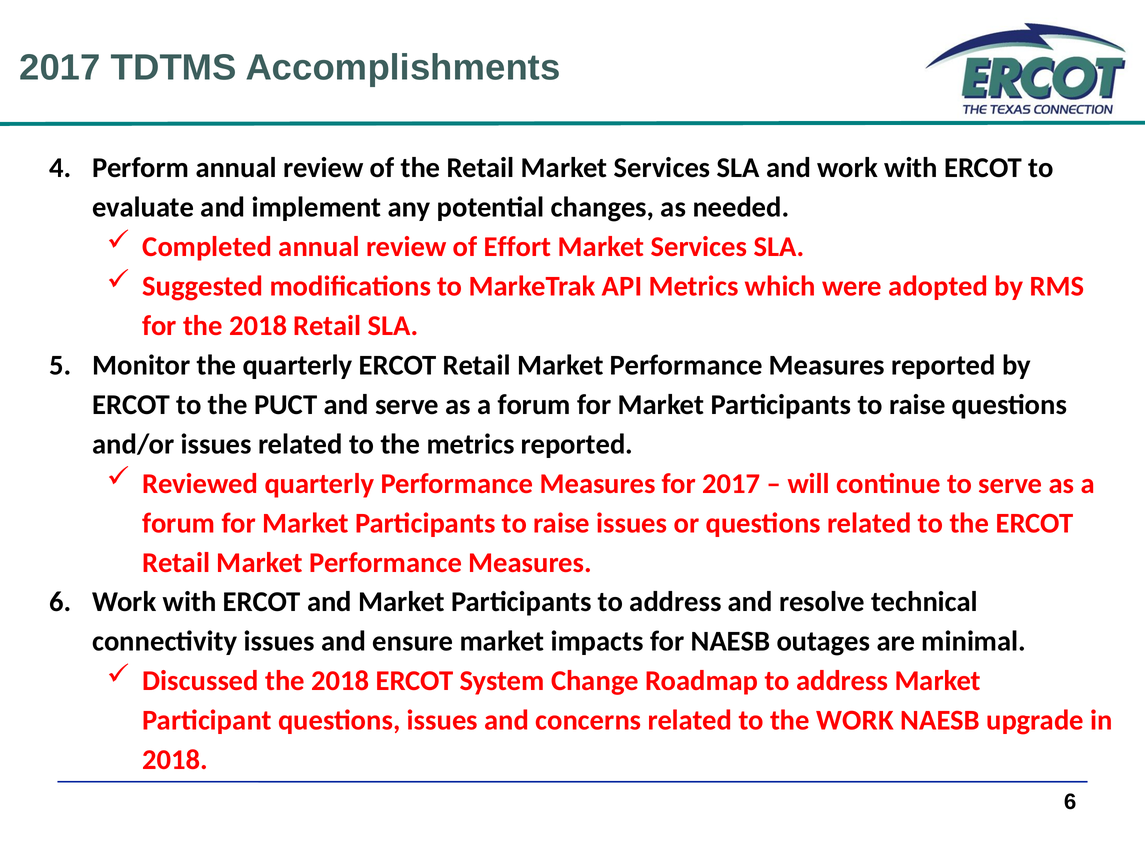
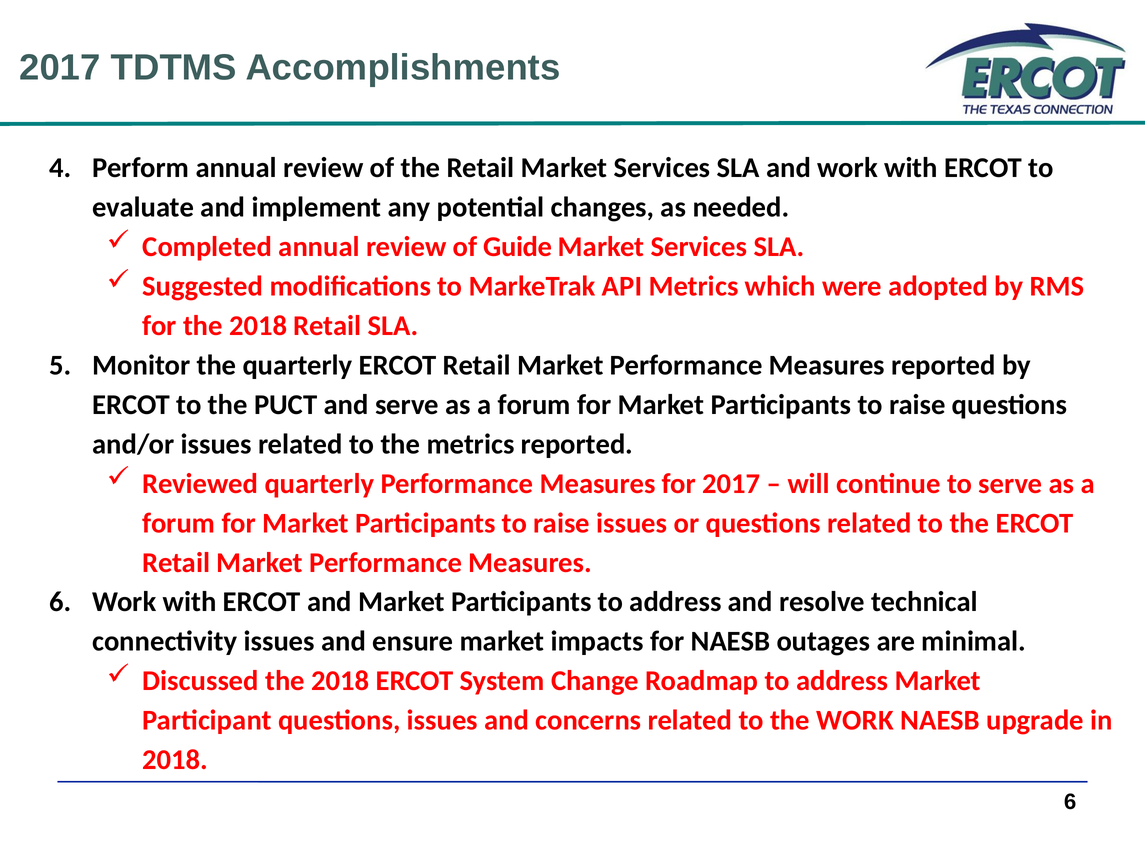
Effort: Effort -> Guide (518, 247)
